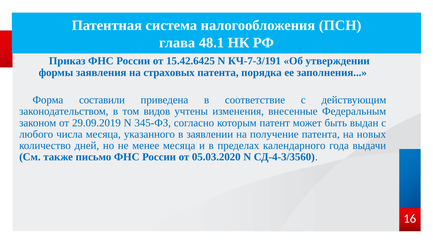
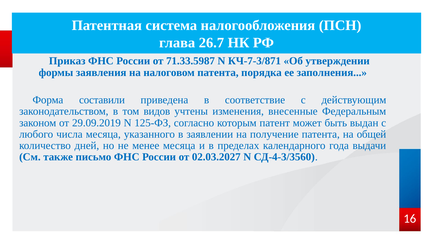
48.1: 48.1 -> 26.7 (211, 43)
15.42.6425: 15.42.6425 -> 71.33.5987 (191, 61)
КЧ-7-3/191: КЧ-7-3/191 -> КЧ-7-3/871 (255, 61)
страховых: страховых -> налоговом (169, 73)
345-ФЗ: 345-ФЗ -> 125-ФЗ (153, 123)
новых: новых -> общей (371, 135)
05.03.2020: 05.03.2020 -> 02.03.2027 (216, 157)
